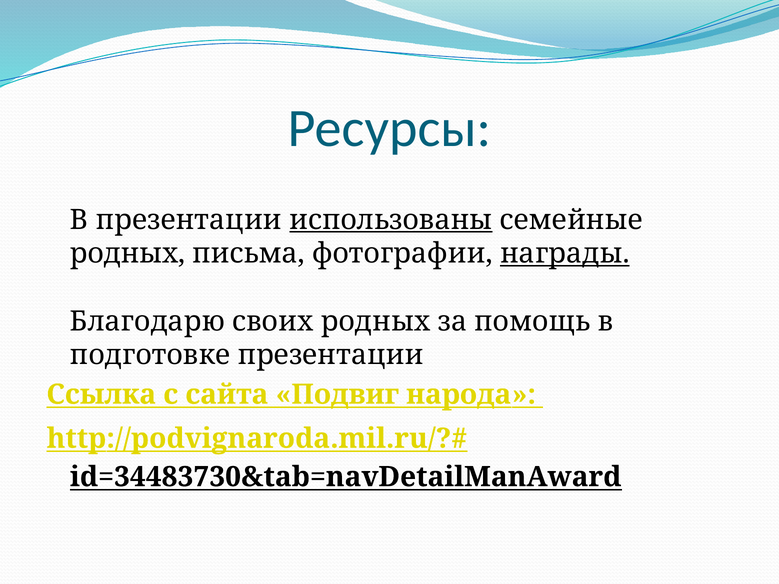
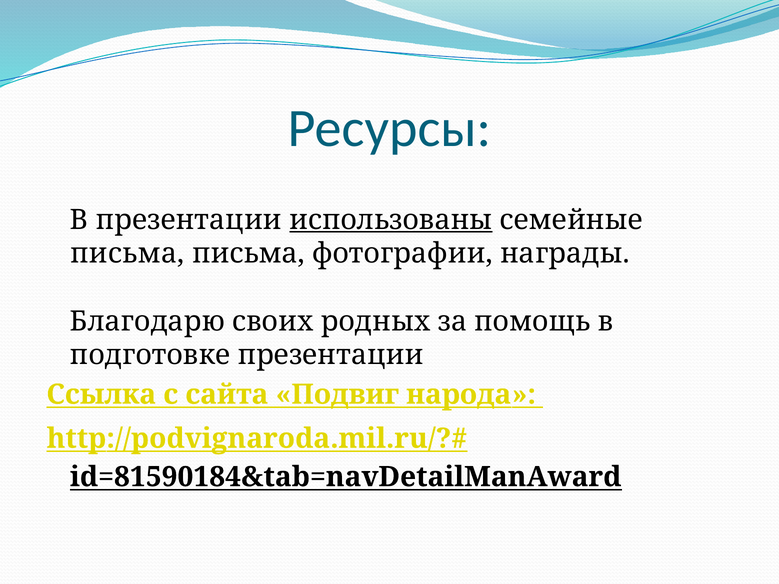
родных: родных -> письма (127, 254)
награды underline: present -> none (565, 254)
id=34483730&tab=navDetailManAward: id=34483730&tab=navDetailManAward -> id=81590184&tab=navDetailManAward (346, 477)
